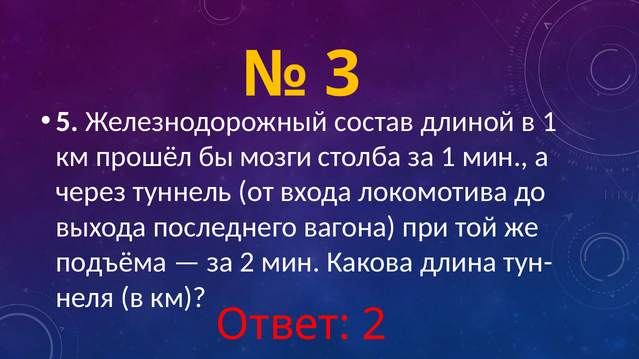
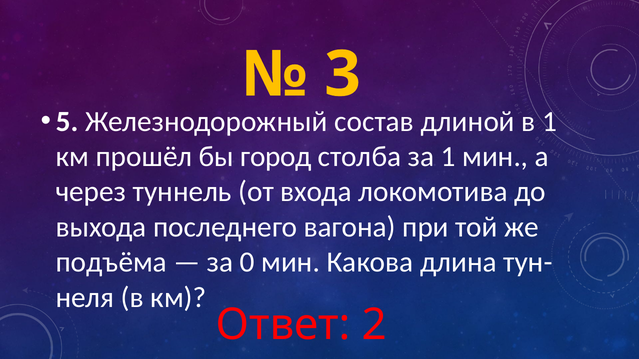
мозги: мозги -> город (276, 157)
за 2: 2 -> 0 (247, 262)
